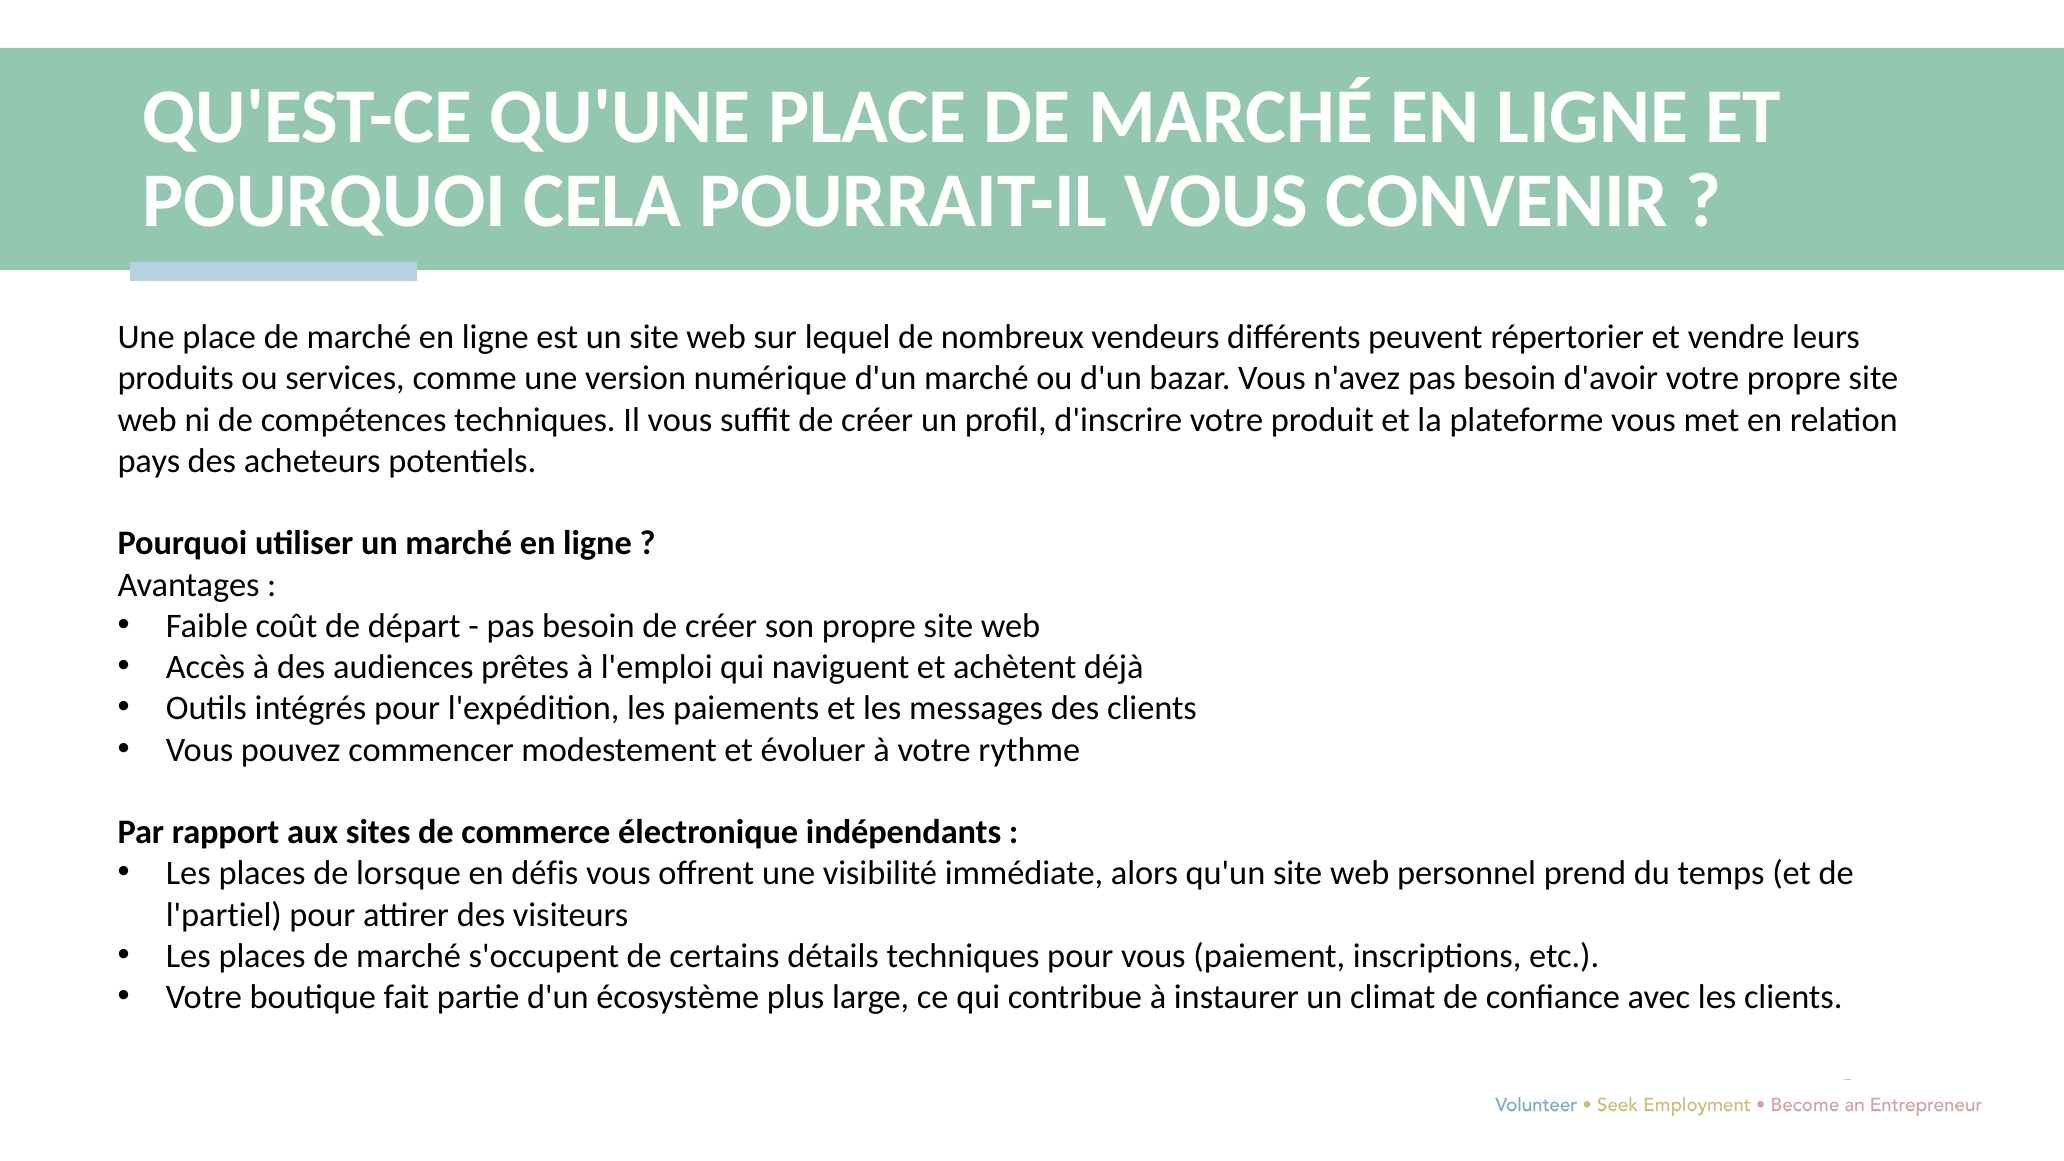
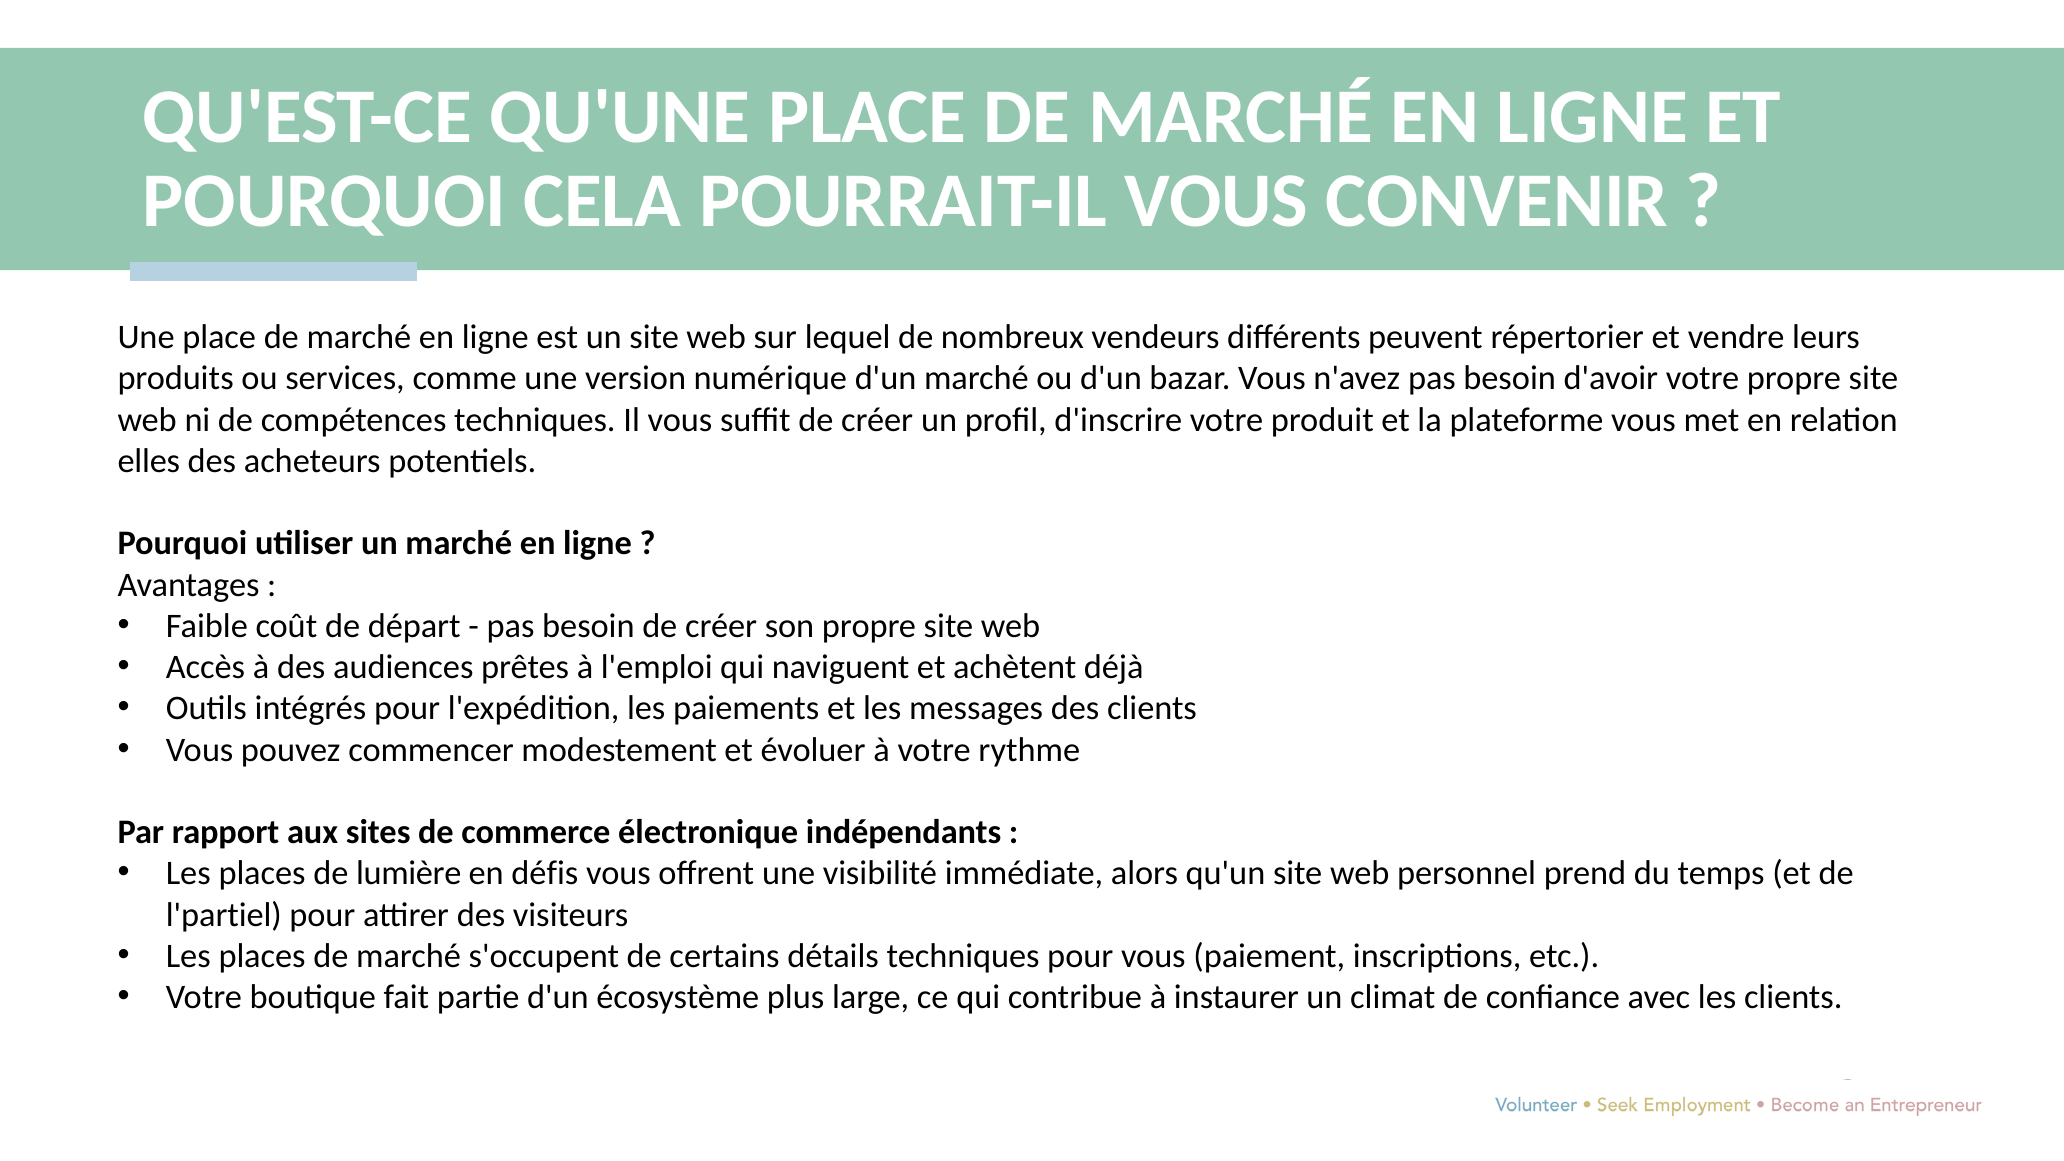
pays: pays -> elles (149, 461)
lorsque: lorsque -> lumière (409, 874)
